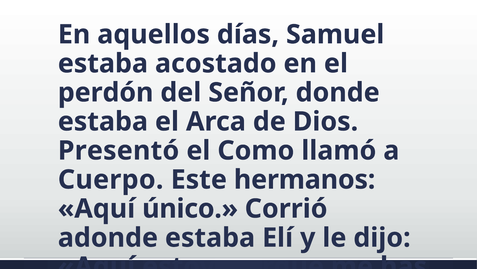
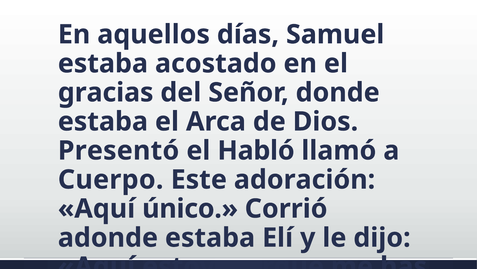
perdón: perdón -> gracias (106, 92)
Como: Como -> Habló (256, 150)
hermanos: hermanos -> adoración (305, 179)
